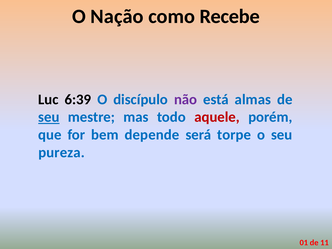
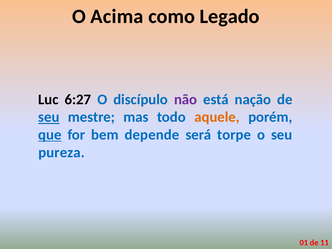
Nação: Nação -> Acima (117, 16)
Recebe: Recebe -> Legado (230, 16)
6:39: 6:39 -> 6:27 (78, 99)
almas: almas -> nação (253, 99)
aquele colour: red -> orange (217, 117)
que underline: none -> present (50, 135)
